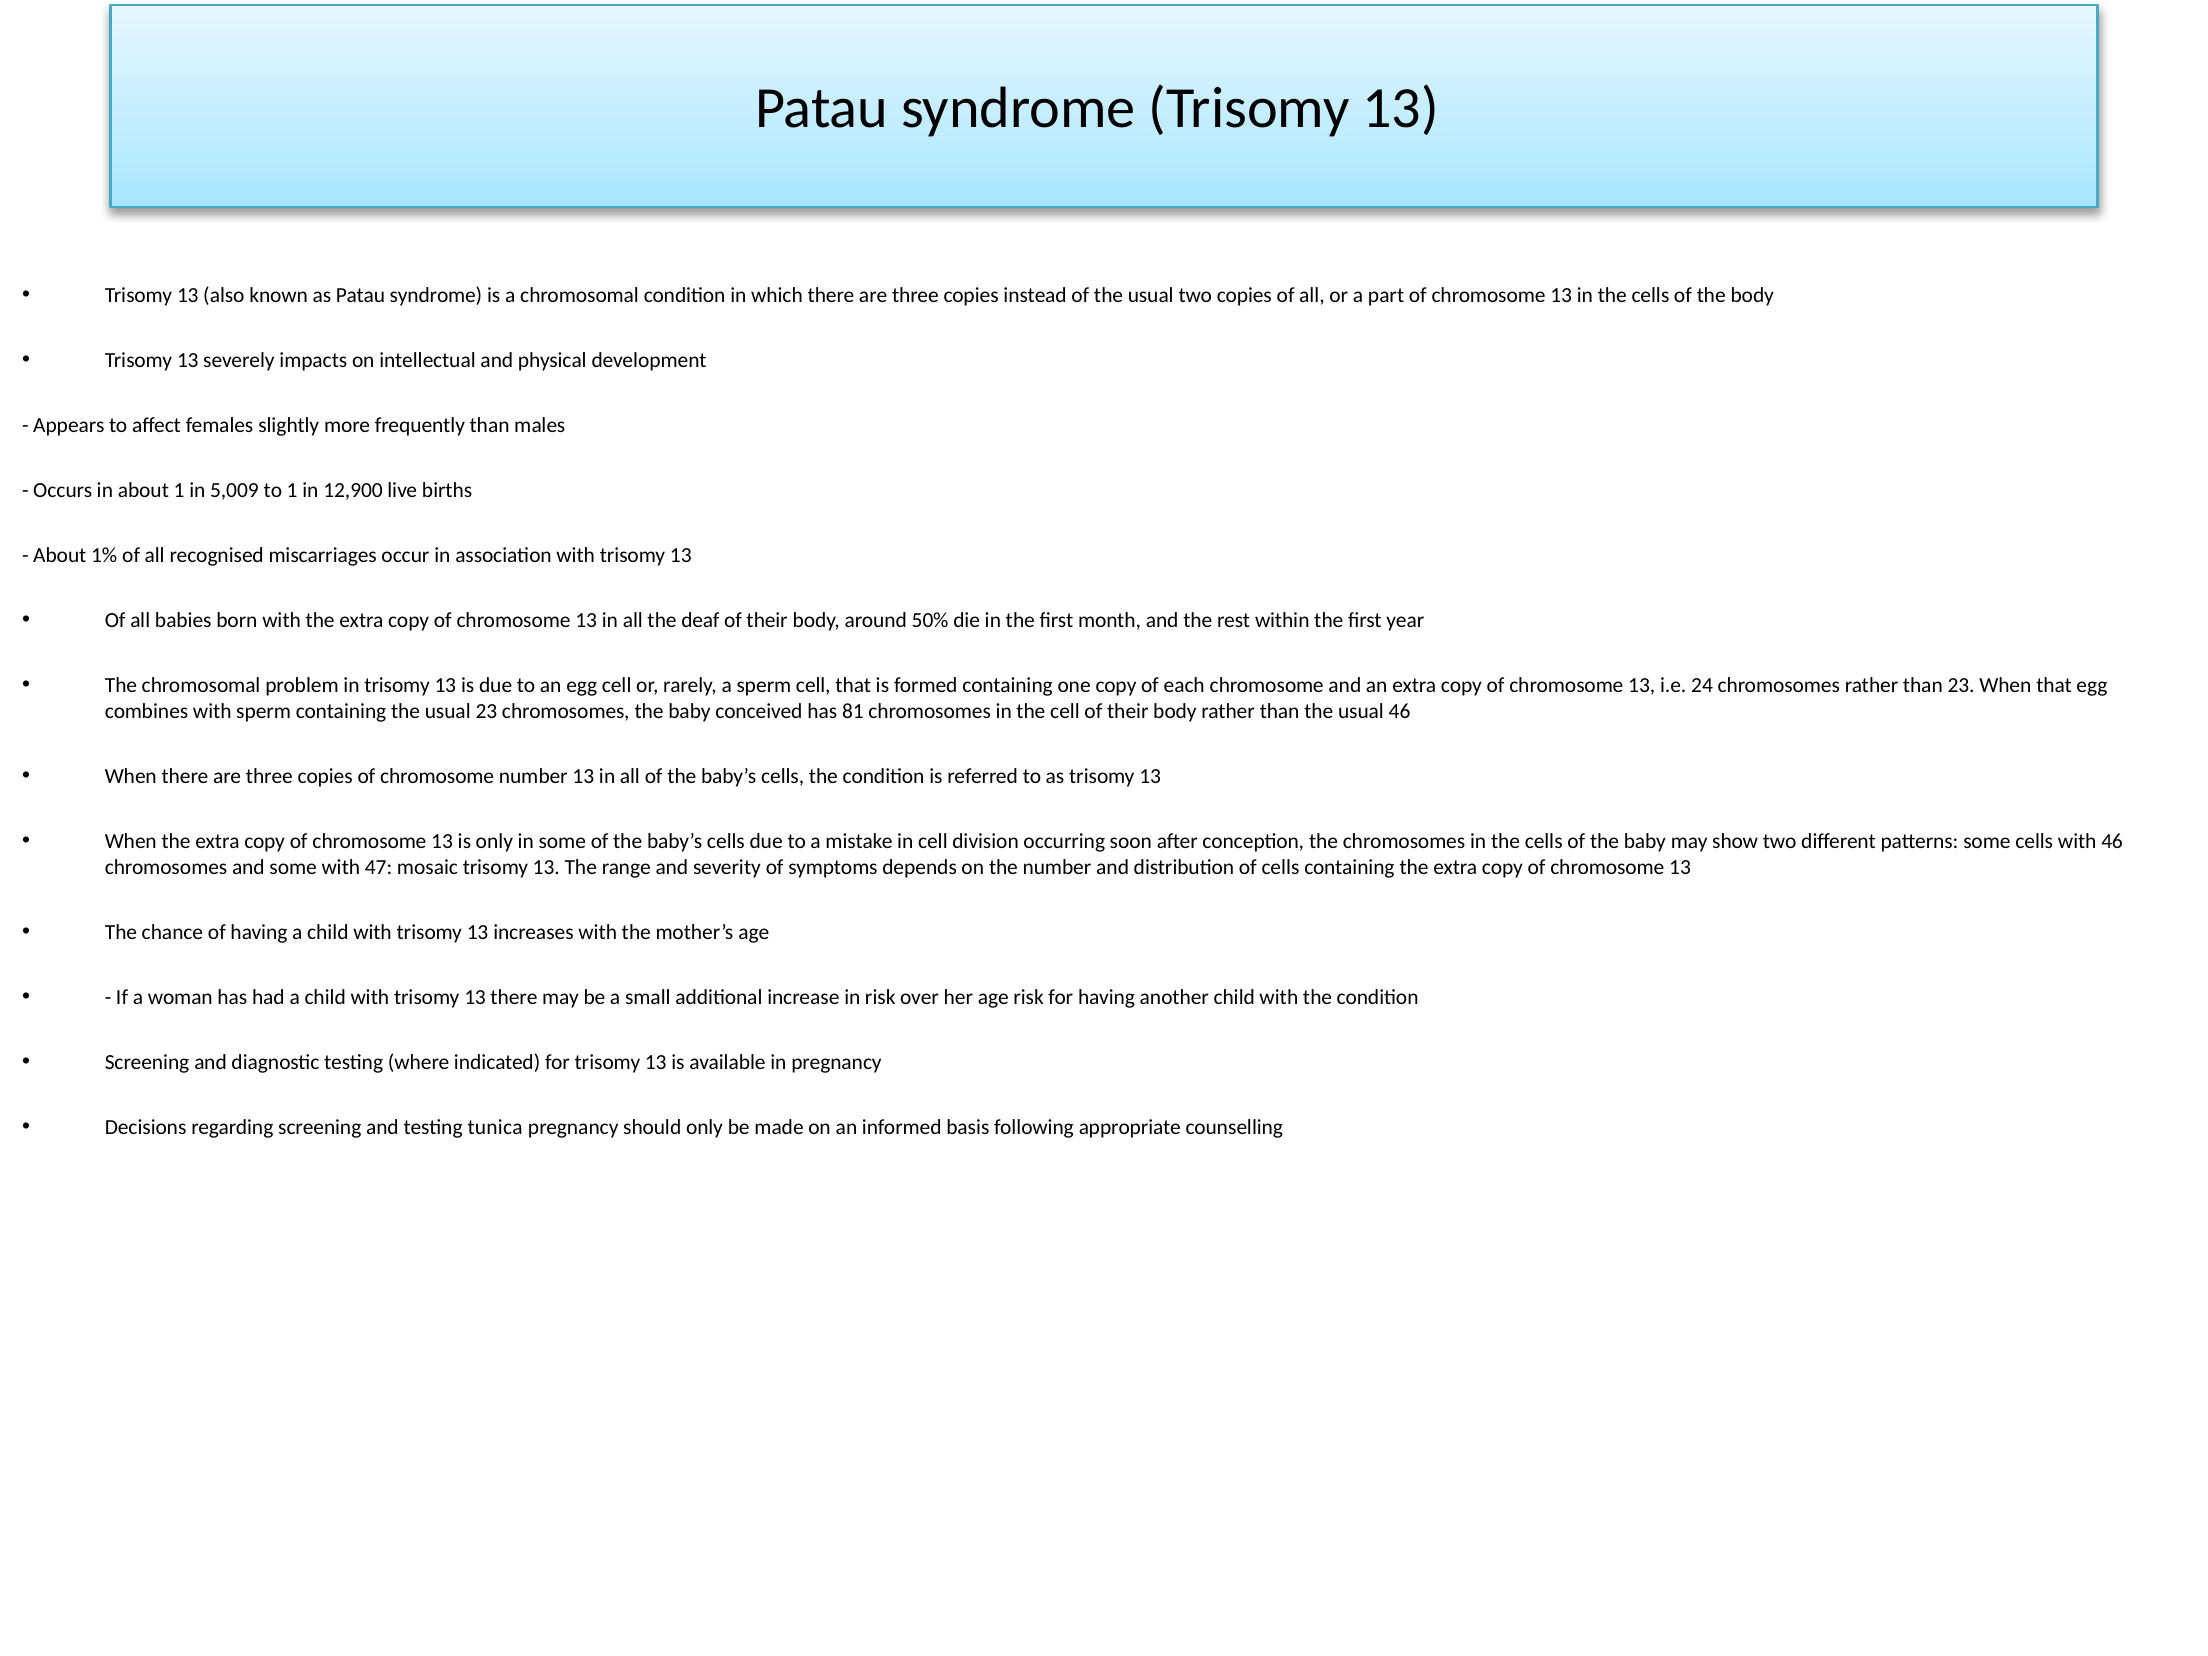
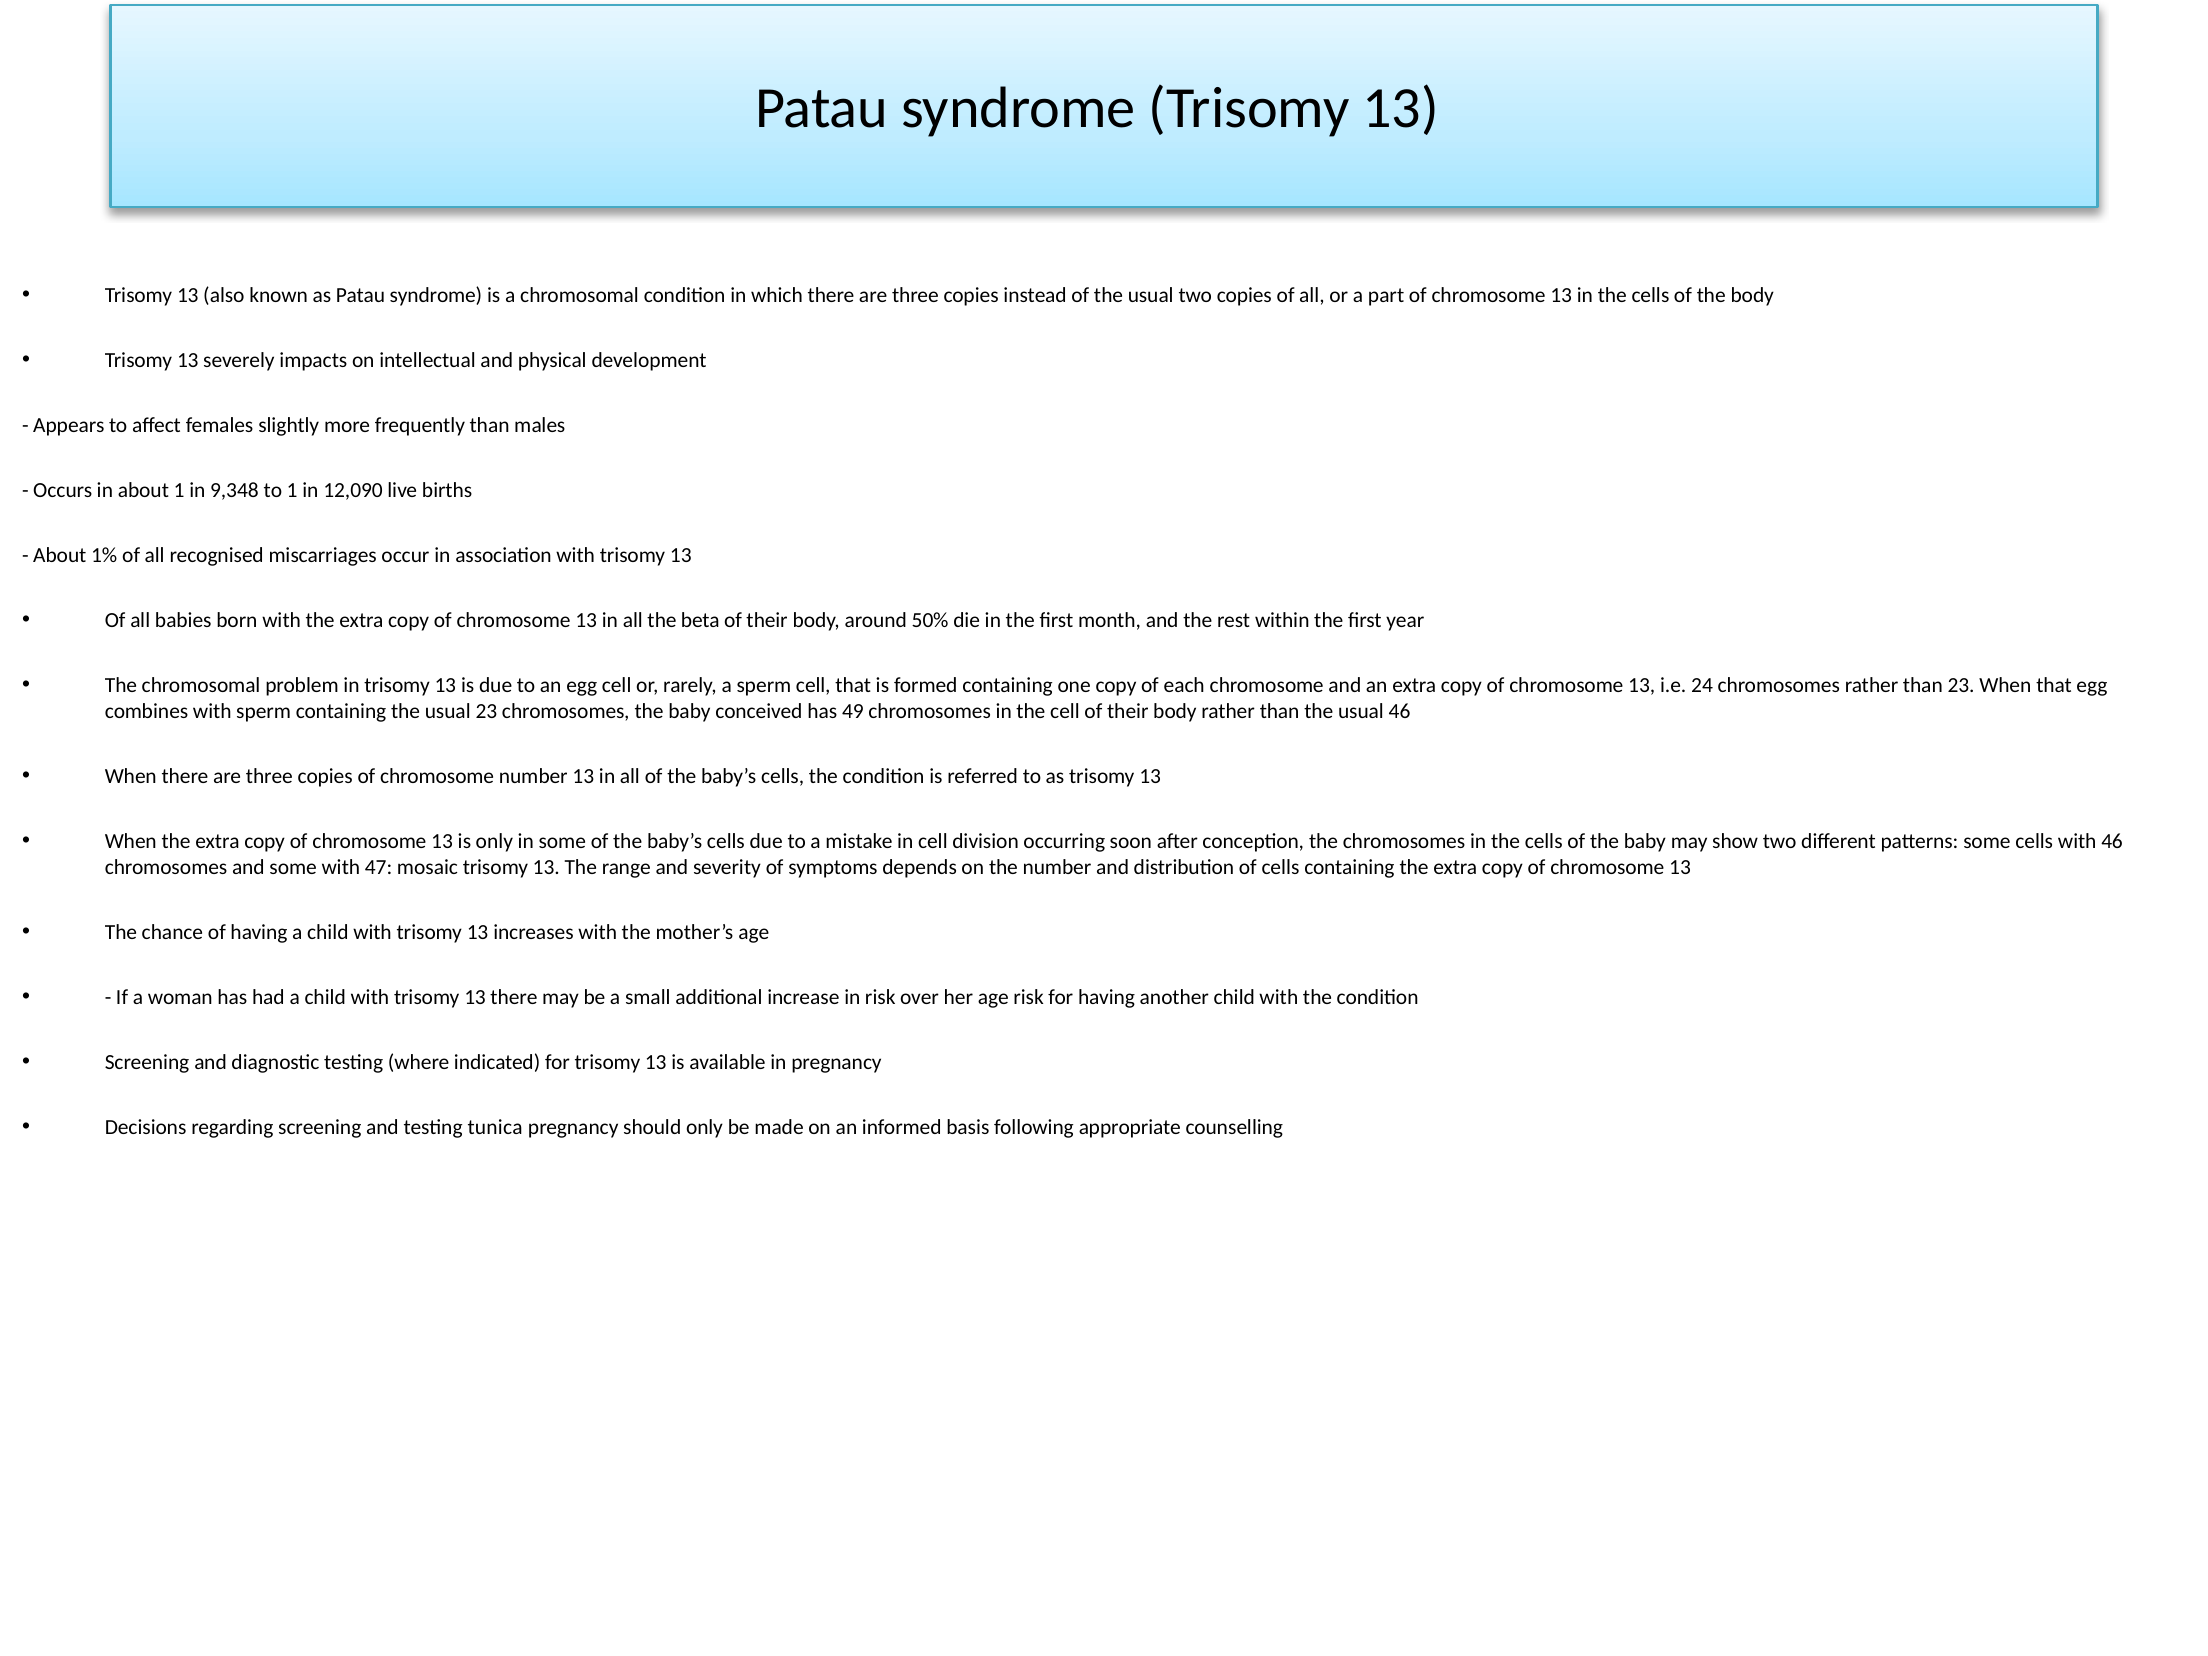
5,009: 5,009 -> 9,348 (234, 490)
12,900: 12,900 -> 12,090 (353, 490)
deaf: deaf -> beta (700, 620)
81: 81 -> 49 (853, 711)
